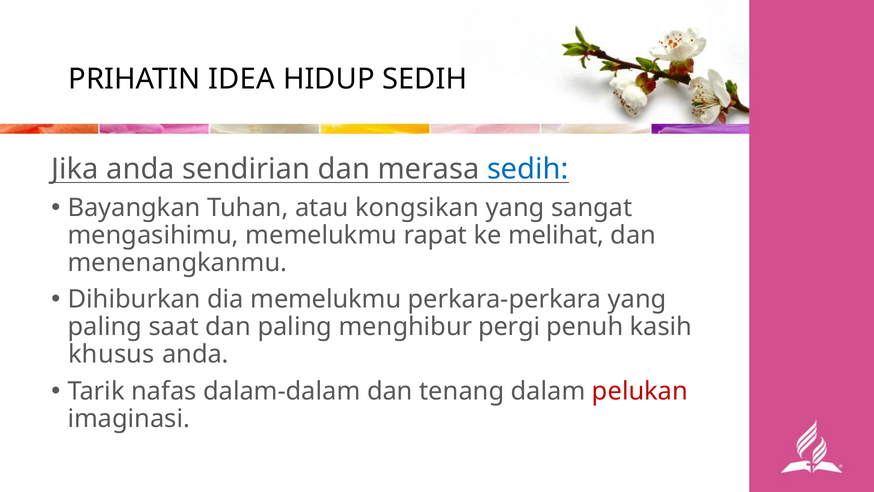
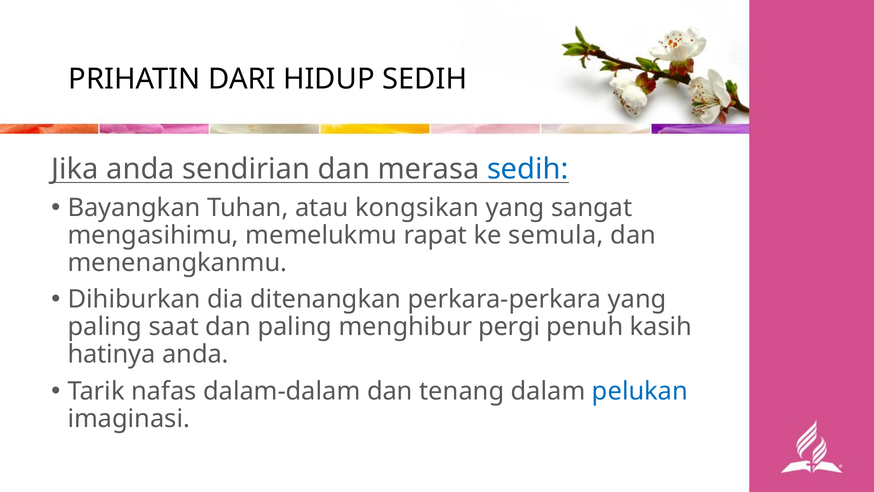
IDEA: IDEA -> DARI (242, 79)
melihat: melihat -> semula (556, 235)
dia memelukmu: memelukmu -> ditenangkan (326, 299)
khusus: khusus -> hatinya (112, 354)
pelukan colour: red -> blue (640, 391)
